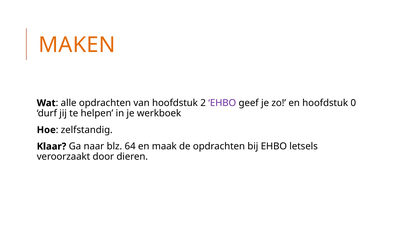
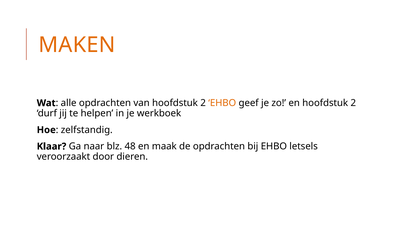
EHBO colour: purple -> orange (222, 103)
en hoofdstuk 0: 0 -> 2 (353, 103)
64: 64 -> 48 (130, 146)
